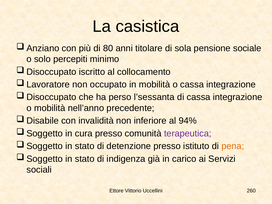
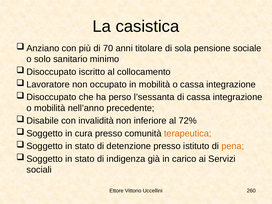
80: 80 -> 70 (108, 48)
percepiti: percepiti -> sanitario (70, 59)
94%: 94% -> 72% (188, 121)
terapeutica colour: purple -> orange (188, 133)
